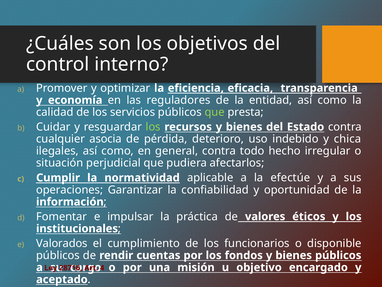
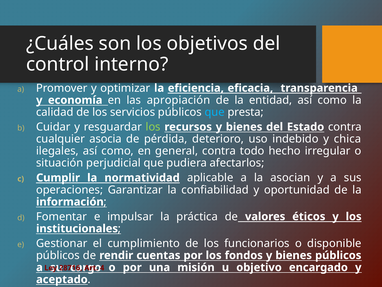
reguladores: reguladores -> apropiación (178, 100)
que colour: light green -> light blue (215, 112)
efectúe: efectúe -> asocian (290, 177)
Valorados: Valorados -> Gestionar (62, 243)
